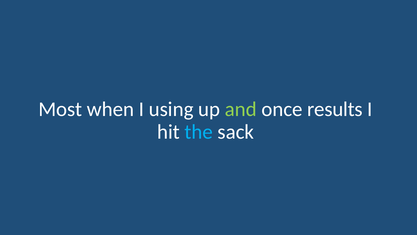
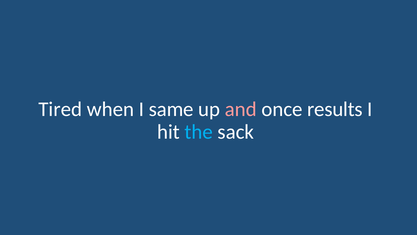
Most: Most -> Tired (60, 109)
using: using -> same (171, 109)
and colour: light green -> pink (241, 109)
